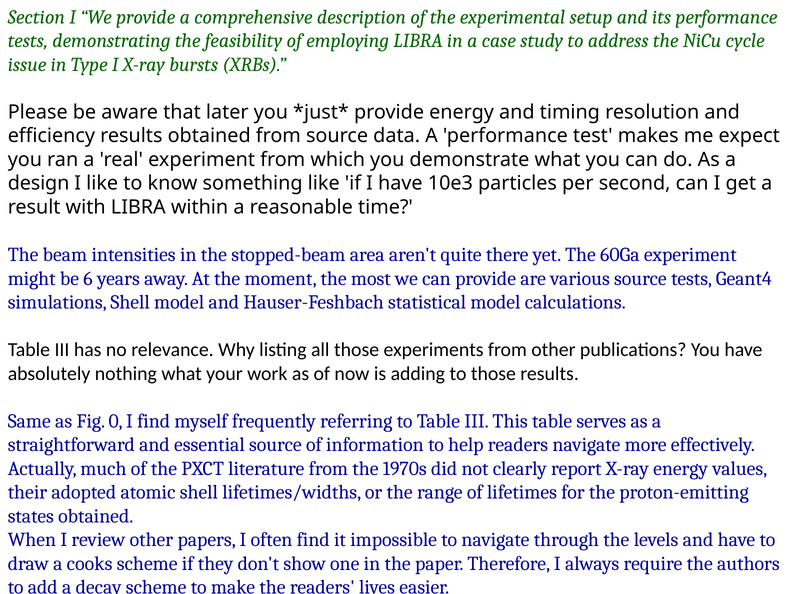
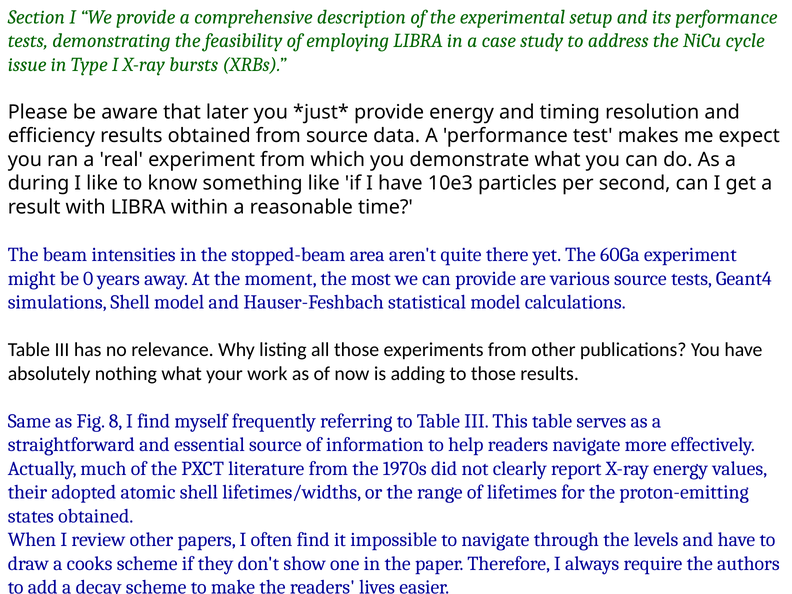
design: design -> during (39, 183)
6: 6 -> 0 (88, 278)
0: 0 -> 8 (116, 421)
